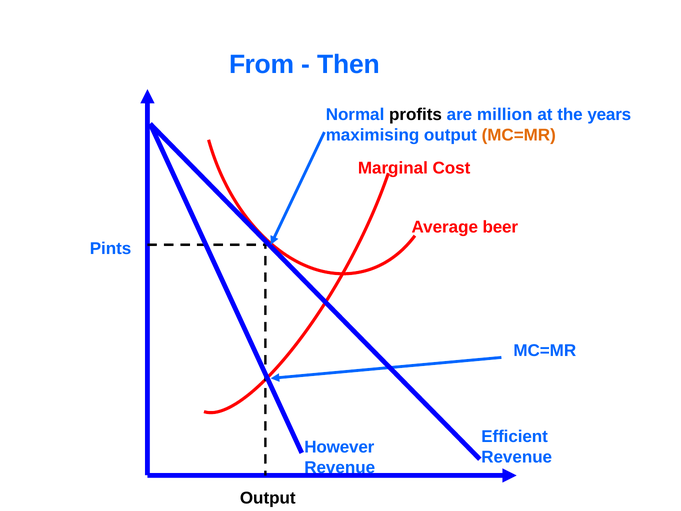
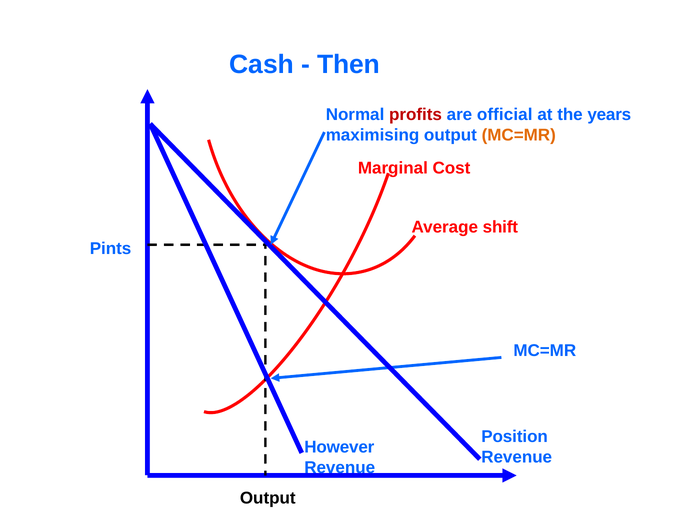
From: From -> Cash (262, 64)
profits colour: black -> red (415, 115)
million: million -> official (505, 115)
beer: beer -> shift (500, 227)
Efficient: Efficient -> Position (515, 436)
